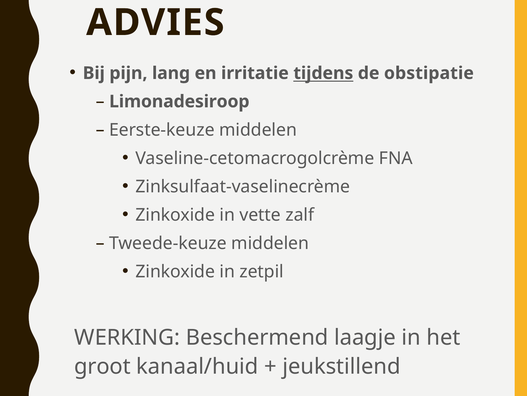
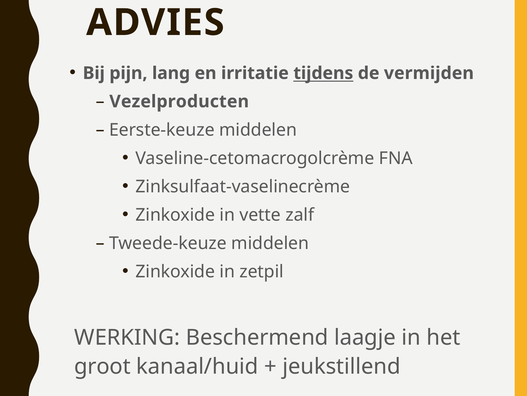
obstipatie: obstipatie -> vermijden (429, 73)
Limonadesiroop: Limonadesiroop -> Vezelproducten (179, 101)
